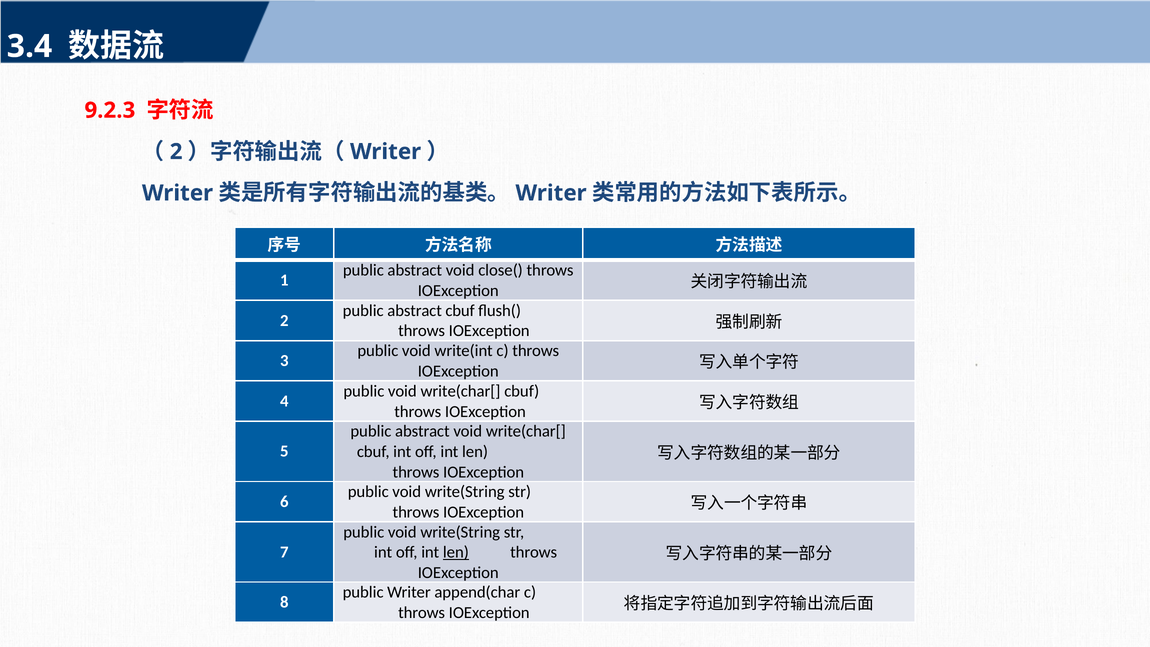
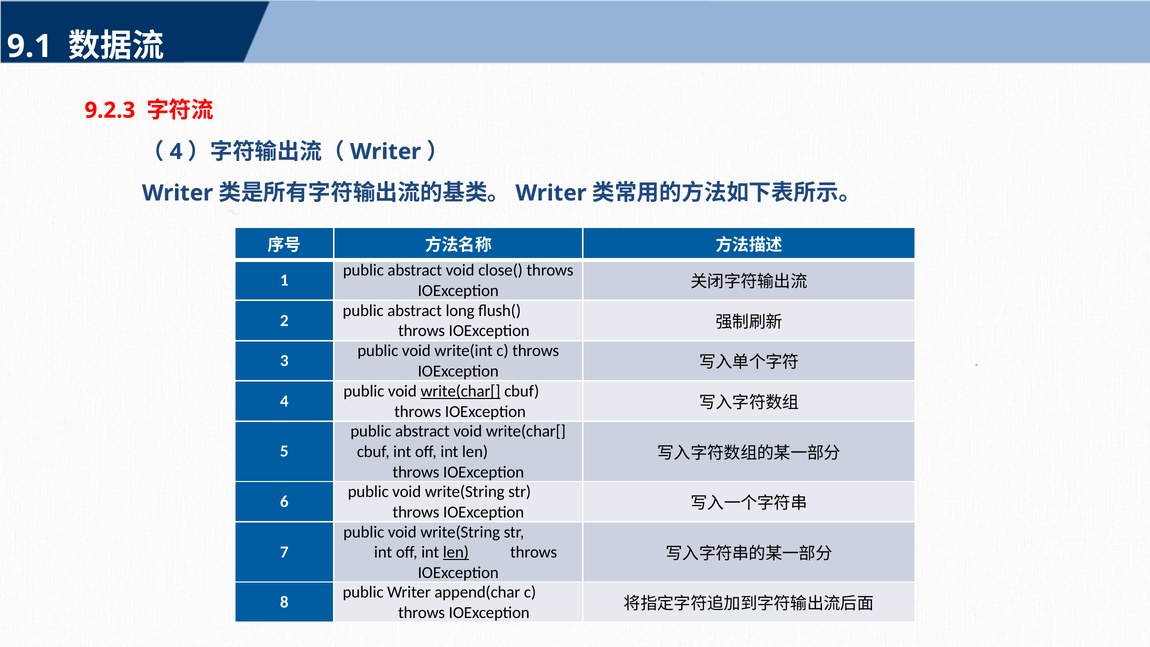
3.4: 3.4 -> 9.1 (30, 46)
2: 2 -> 4 (176, 152)
abstract cbuf: cbuf -> long (460, 311)
write(char[ underline: none -> present (461, 391)
